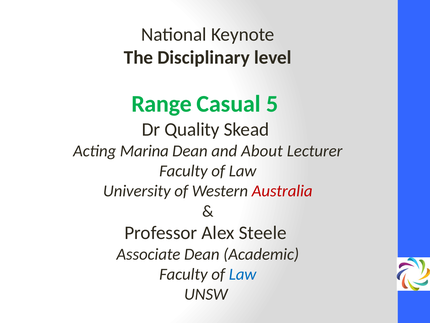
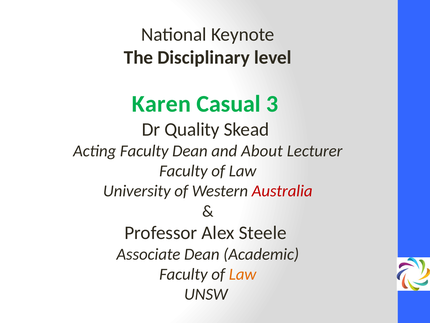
Range: Range -> Karen (161, 104)
5: 5 -> 3 (272, 104)
Acting Marina: Marina -> Faculty (144, 151)
Law colour: blue -> orange (243, 274)
